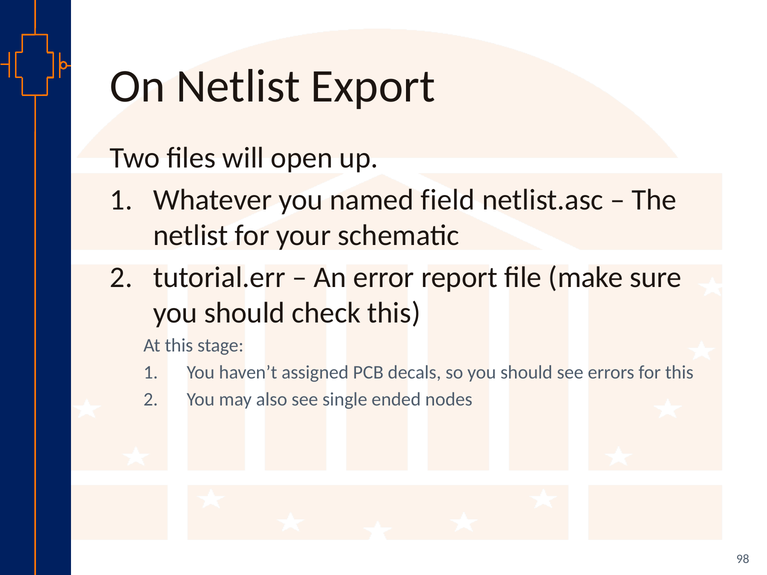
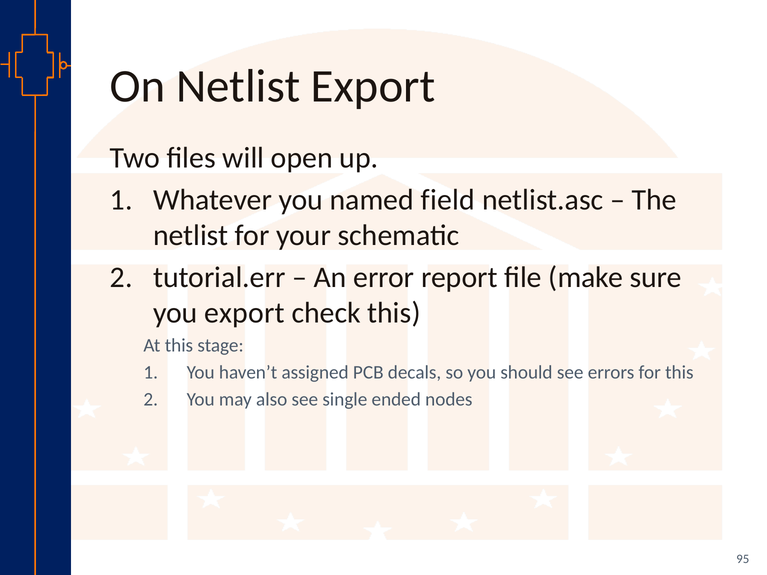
should: should -> export (244, 313)
98: 98 -> 95 (743, 559)
